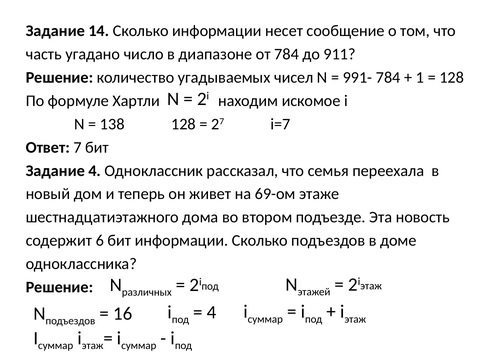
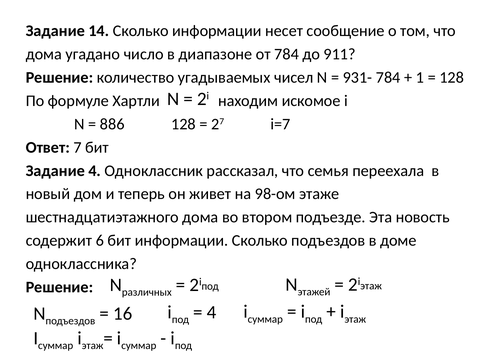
часть: часть -> дома (44, 54)
991-: 991- -> 931- (357, 77)
138: 138 -> 886 (112, 124)
69-ом: 69-ом -> 98-ом (275, 194)
